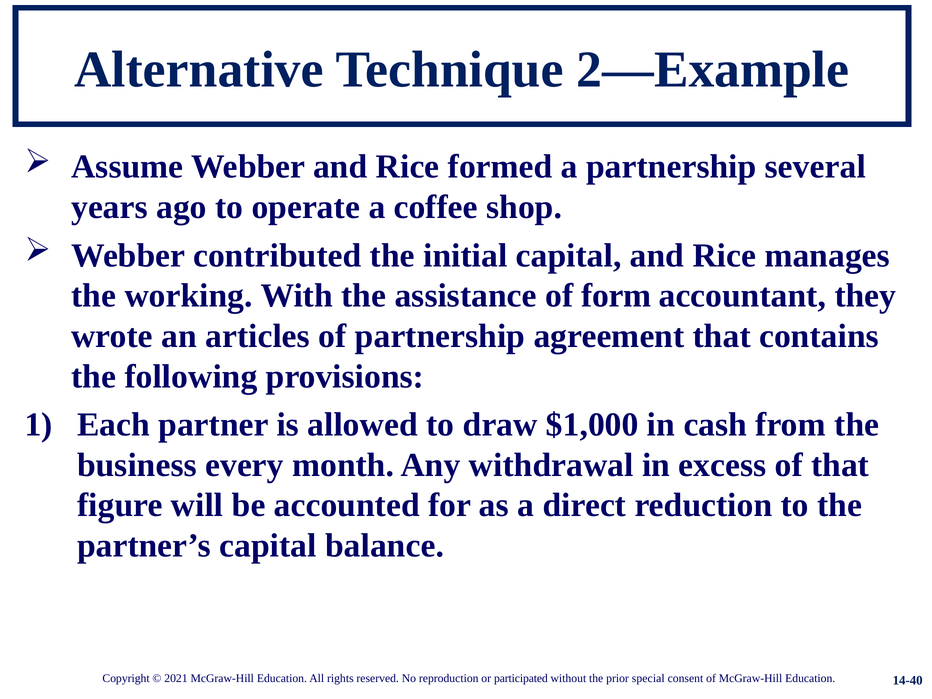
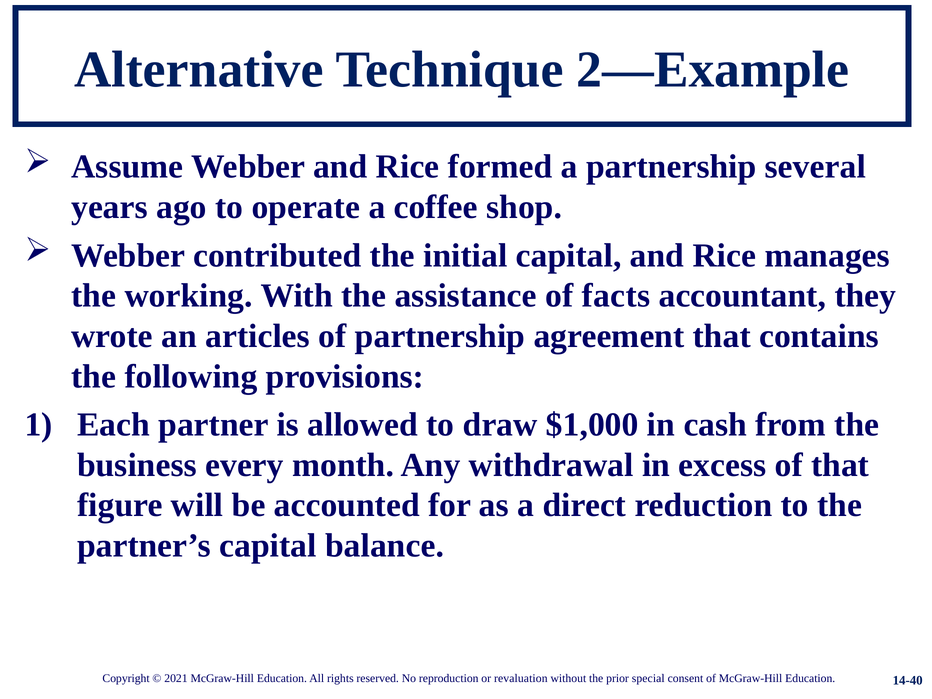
form: form -> facts (616, 296)
participated: participated -> revaluation (521, 678)
